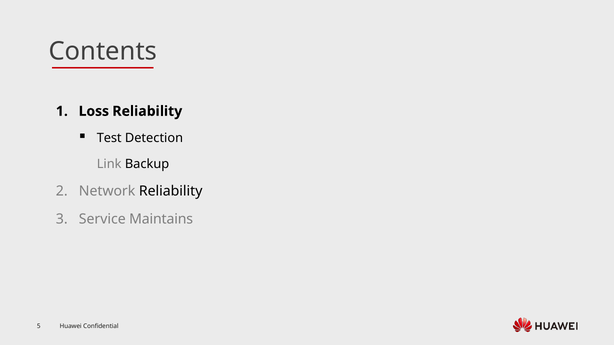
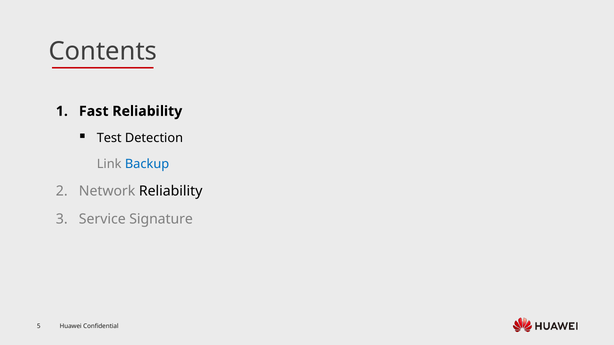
Loss: Loss -> Fast (94, 111)
Backup colour: black -> blue (147, 164)
Maintains: Maintains -> Signature (161, 219)
